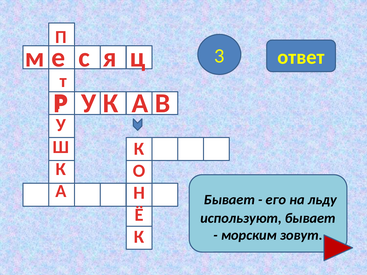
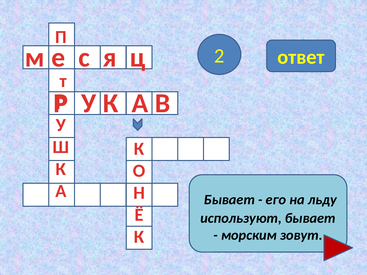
3: 3 -> 2 (219, 56)
